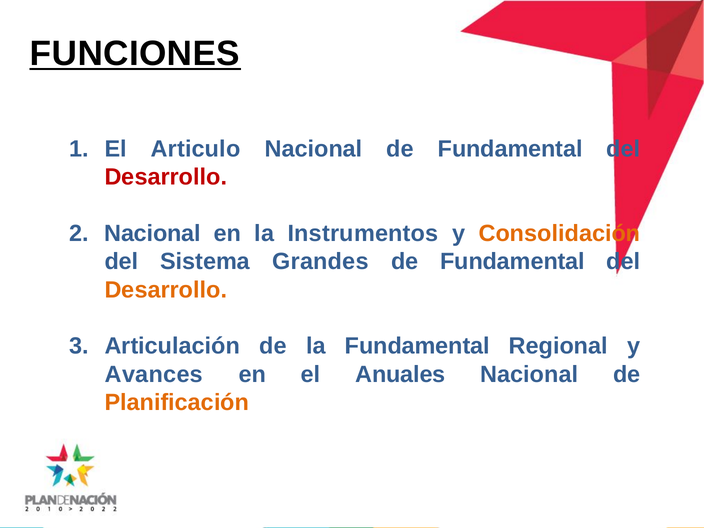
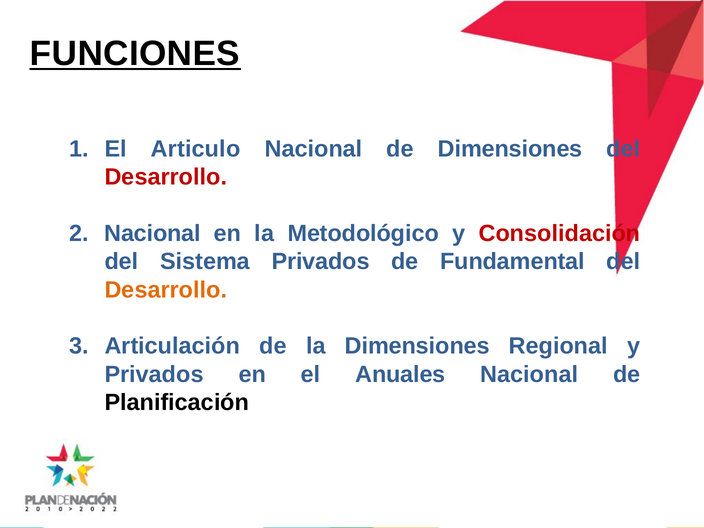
Nacional de Fundamental: Fundamental -> Dimensiones (510, 149)
Instrumentos: Instrumentos -> Metodológico (363, 233)
Consolidación colour: orange -> red (560, 233)
Sistema Grandes: Grandes -> Privados (321, 262)
la Fundamental: Fundamental -> Dimensiones (417, 346)
Avances: Avances -> Privados (154, 374)
Planificación colour: orange -> black (177, 402)
